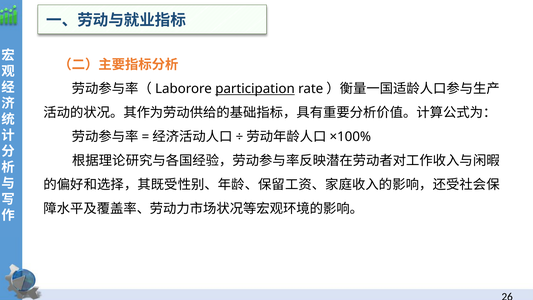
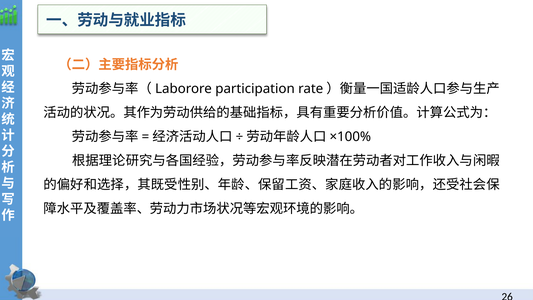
participation underline: present -> none (255, 89)
